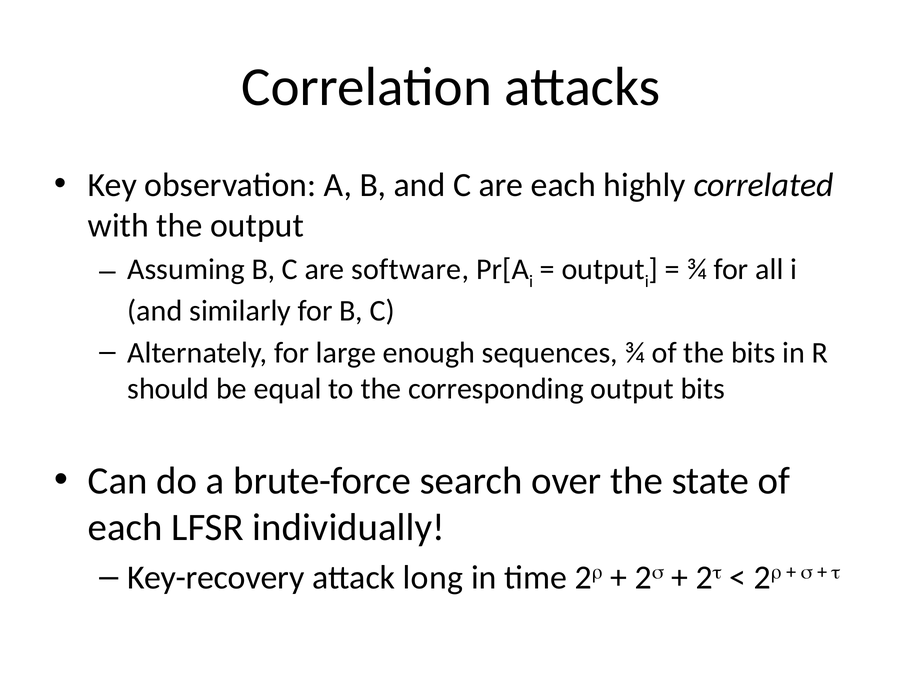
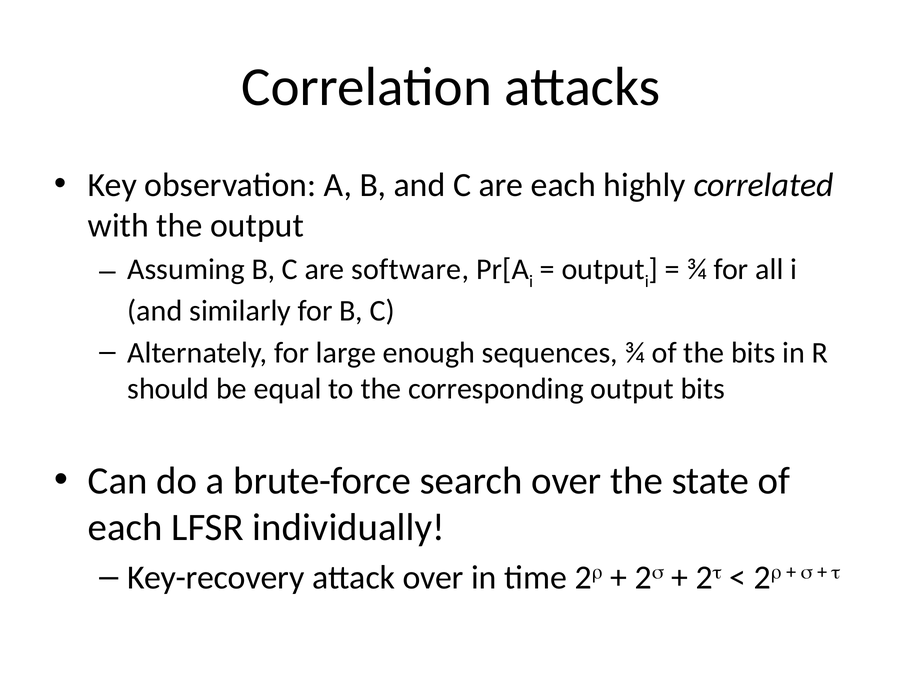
attack long: long -> over (433, 578)
